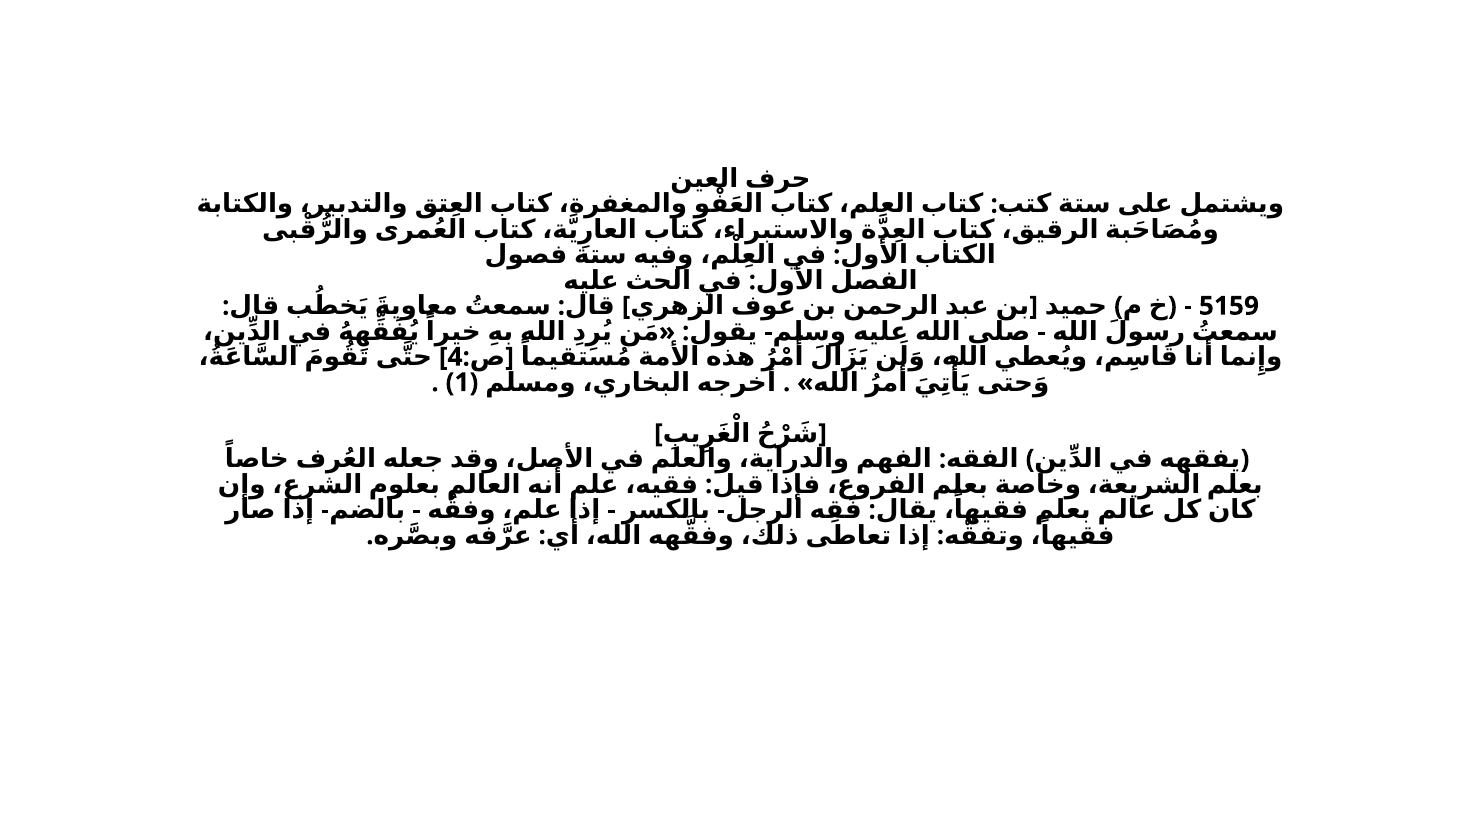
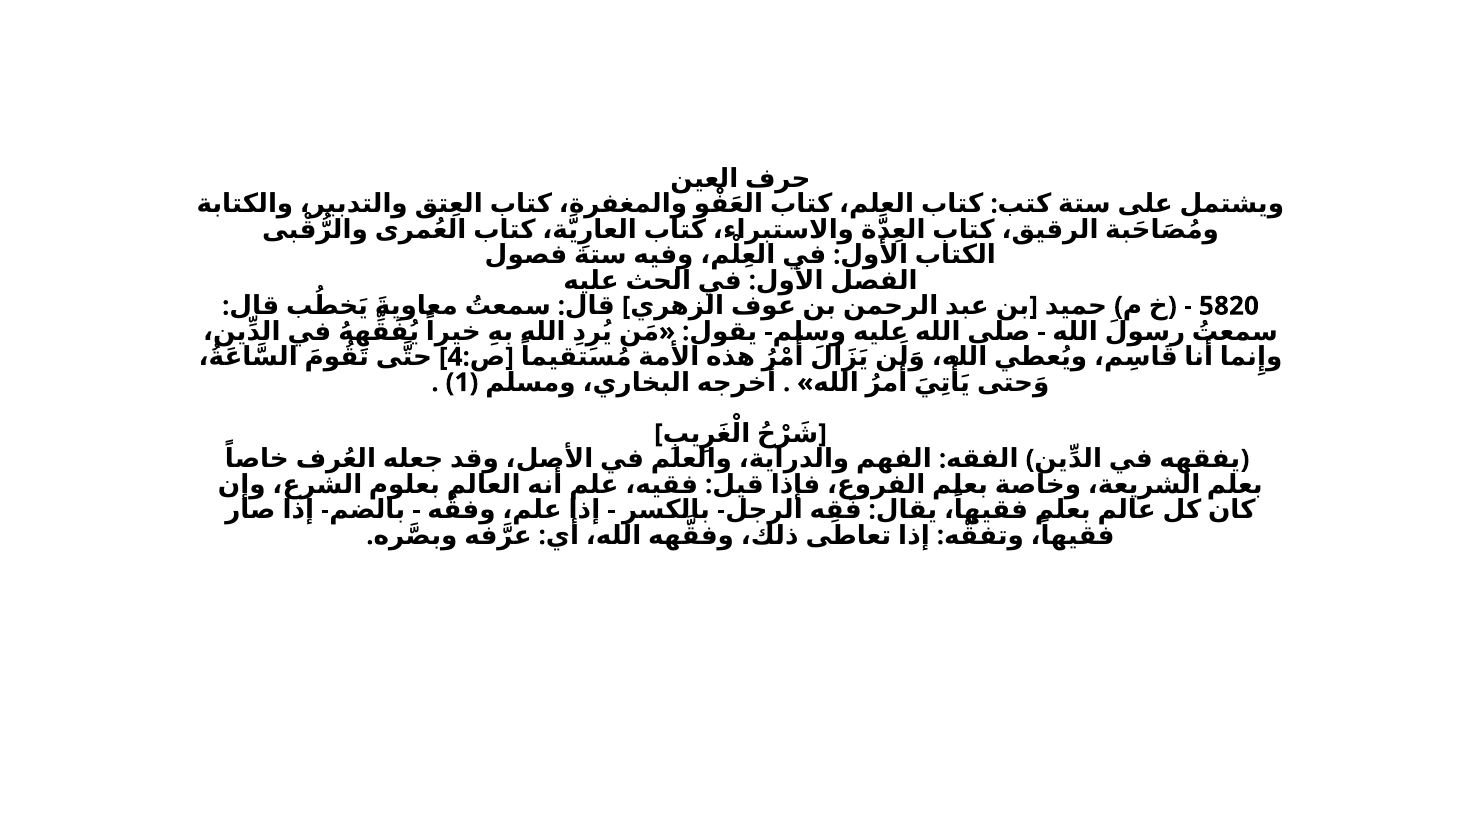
5159: 5159 -> 5820 (1229, 306)
